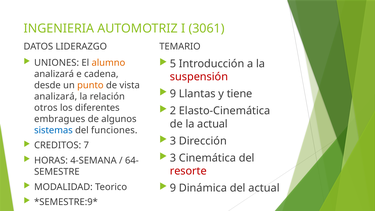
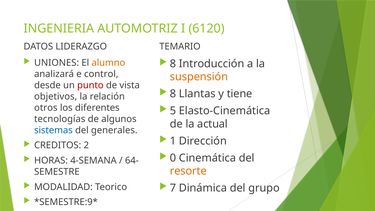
3061: 3061 -> 6120 (207, 29)
5: 5 -> 8 (173, 64)
cadena: cadena -> control (101, 74)
suspensión colour: red -> orange (199, 77)
punto colour: orange -> red (90, 85)
9: 9 -> 8 (173, 94)
analizará: analizará -> objetivos (56, 96)
2: 2 -> 5 (173, 111)
embragues: embragues -> tecnologías (60, 119)
funciones: funciones -> generales (114, 130)
3: 3 -> 1 (173, 141)
7: 7 -> 2 (86, 145)
3: 3 -> 0 (173, 158)
resorte colour: red -> orange (188, 171)
9: 9 -> 7 (173, 188)
del actual: actual -> grupo (264, 188)
